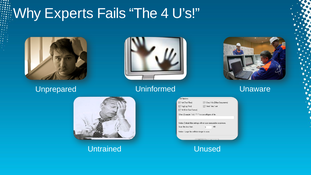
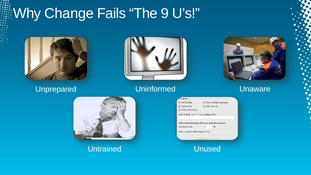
Experts: Experts -> Change (69, 13)
4: 4 -> 9 (165, 13)
